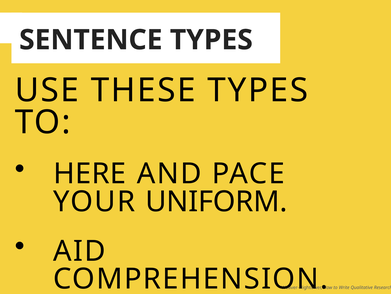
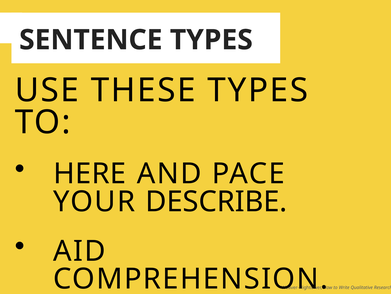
UNIFORM: UNIFORM -> DESCRIBE (216, 201)
